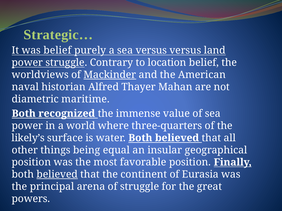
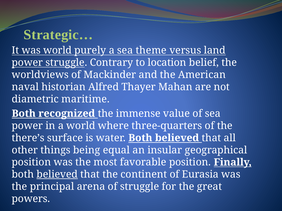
was belief: belief -> world (58, 51)
sea versus: versus -> theme (151, 51)
Mackinder underline: present -> none (110, 75)
likely’s: likely’s -> there’s (28, 138)
